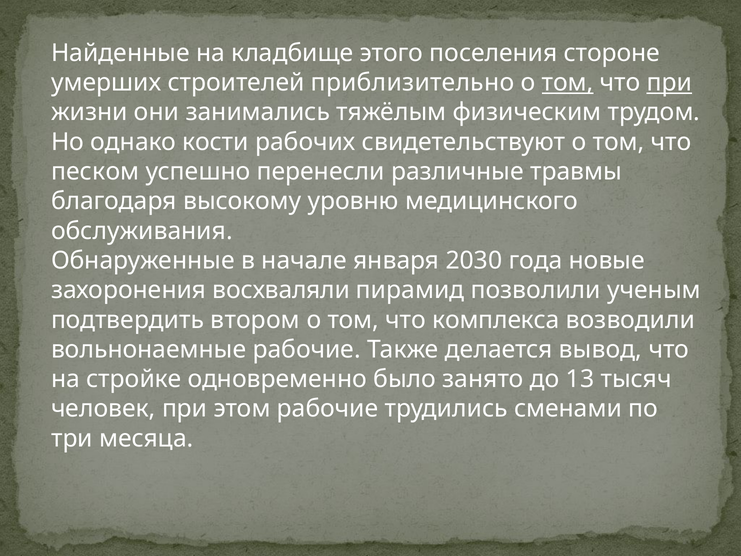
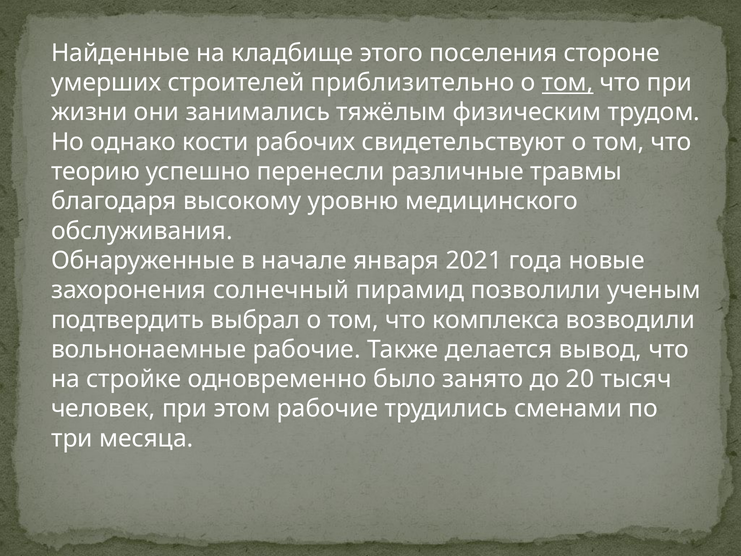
при underline: present -> none (669, 83)
песком: песком -> теорию (95, 172)
2030: 2030 -> 2021 (474, 260)
восхваляли: восхваляли -> солнечный (281, 290)
втором: втором -> выбрал (255, 320)
13: 13 -> 20 (580, 379)
